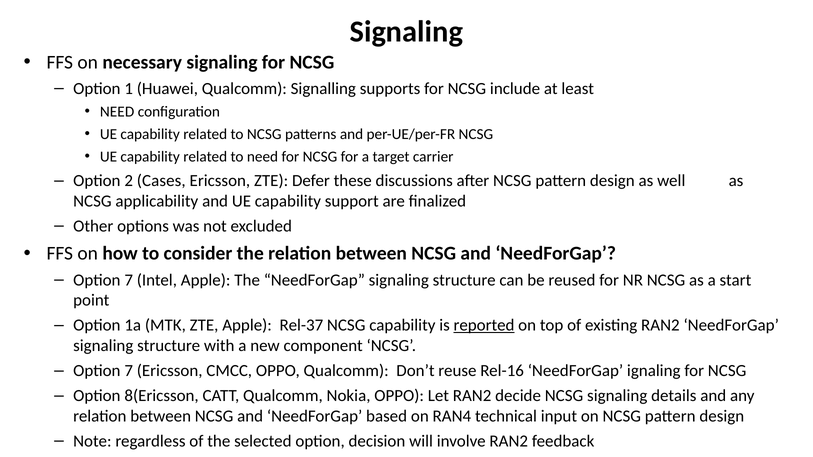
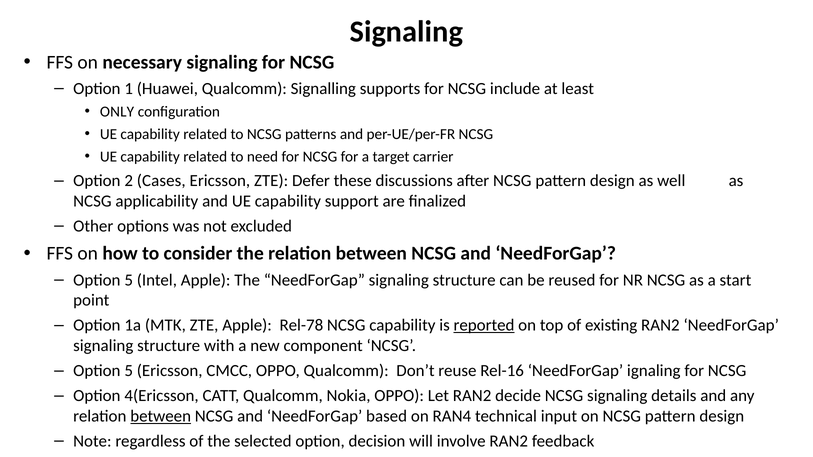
NEED: NEED -> ONLY (117, 112)
7: 7 -> 5 (129, 280)
Rel-37: Rel-37 -> Rel-78 (301, 326)
7: 7 -> 5 (129, 371)
8(Ericsson: 8(Ericsson -> 4(Ericsson (162, 396)
between underline: none -> present (161, 416)
